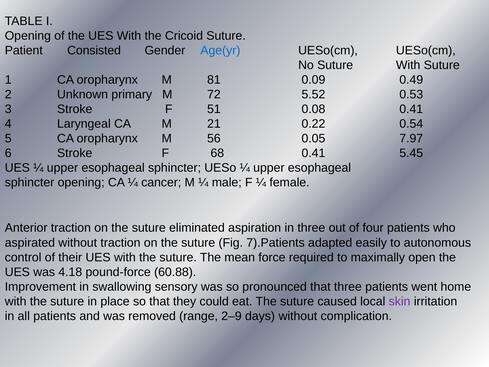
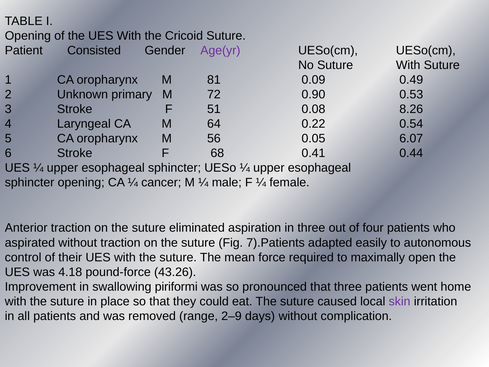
Age(yr colour: blue -> purple (220, 50)
5.52: 5.52 -> 0.90 (313, 94)
0.08 0.41: 0.41 -> 8.26 (411, 109)
21: 21 -> 64 (214, 124)
7.97: 7.97 -> 6.07 (411, 138)
5.45: 5.45 -> 0.44 (411, 153)
60.88: 60.88 -> 43.26 (175, 272)
sensory: sensory -> piriformi (176, 286)
